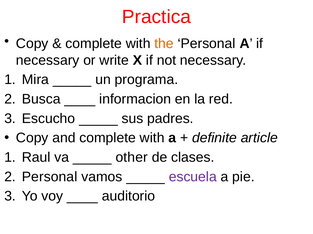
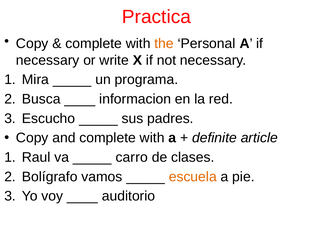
other: other -> carro (132, 158)
Personal: Personal -> Bolígrafo (50, 177)
escuela colour: purple -> orange (193, 177)
